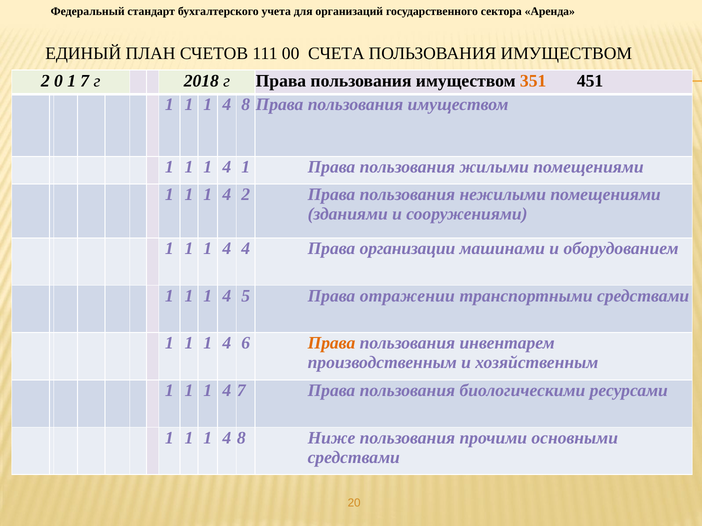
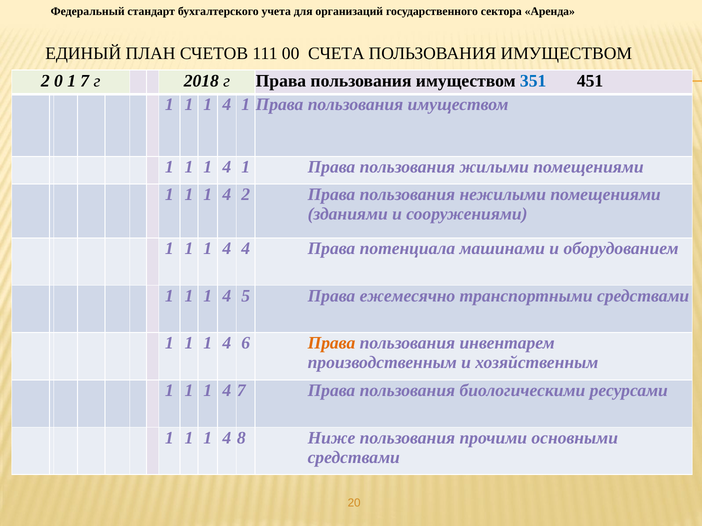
351 colour: orange -> blue (533, 81)
8: 8 -> 1 (246, 105)
организации: организации -> потенциала (407, 249)
отражении: отражении -> ежемесячно (407, 296)
